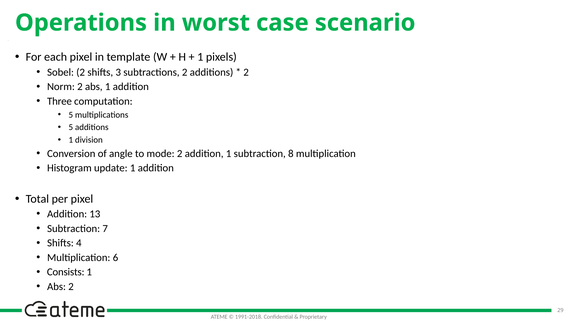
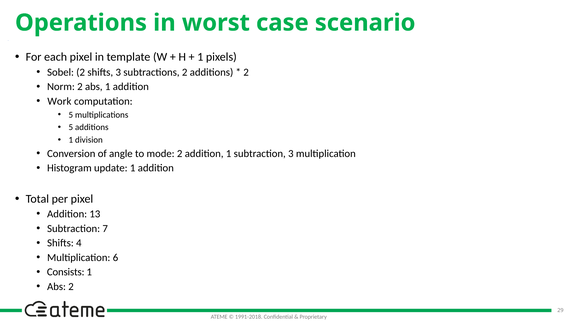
Three: Three -> Work (59, 101)
subtraction 8: 8 -> 3 (291, 154)
